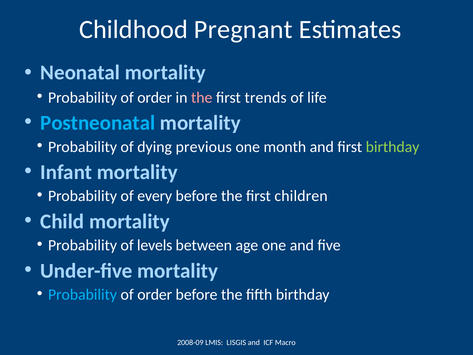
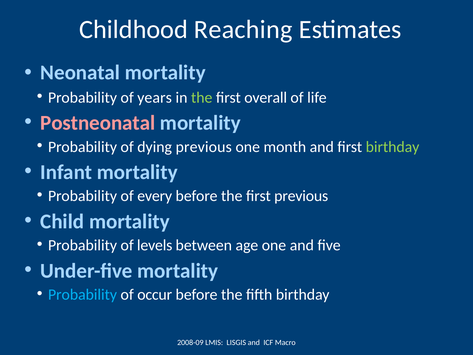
Pregnant: Pregnant -> Reaching (243, 29)
order: order -> years (155, 97)
the colour: pink -> light green (202, 97)
trends: trends -> overall (266, 97)
Postneonatal colour: light blue -> pink (98, 123)
first children: children -> previous (301, 196)
order: order -> occur (155, 295)
